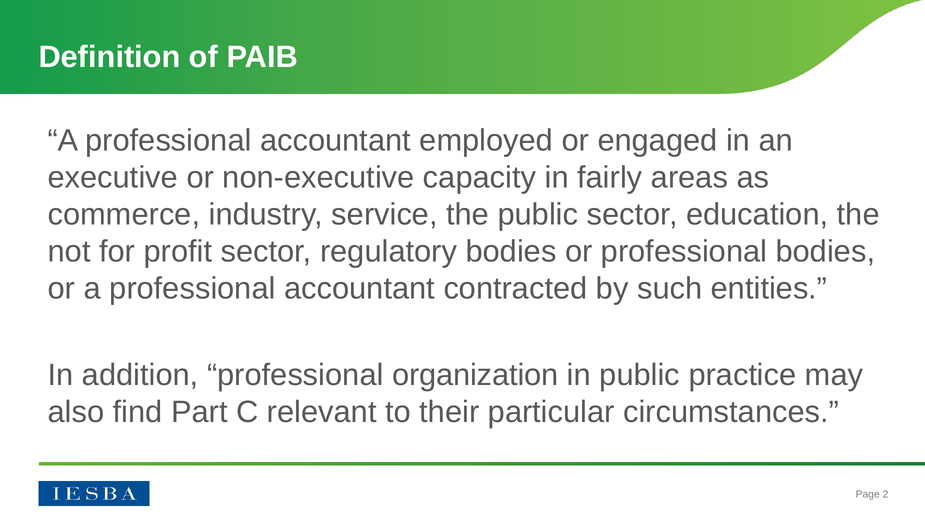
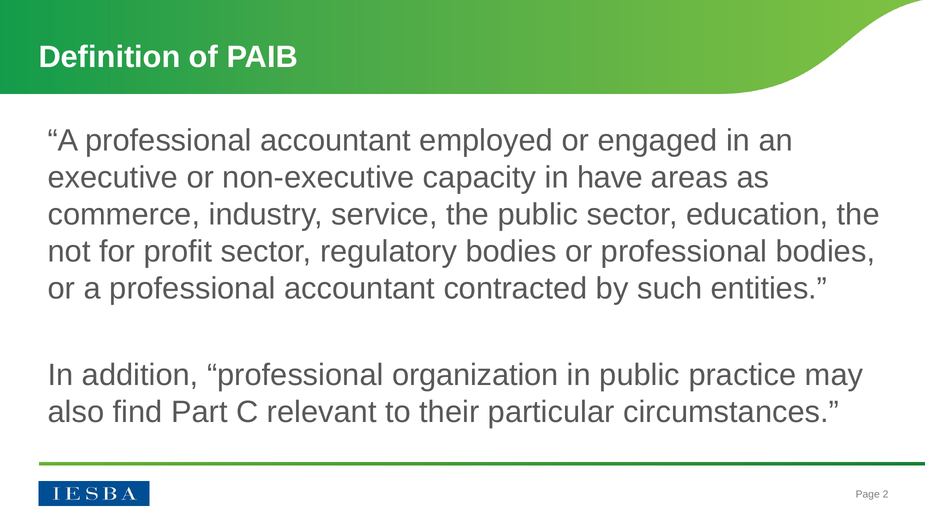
fairly: fairly -> have (610, 178)
